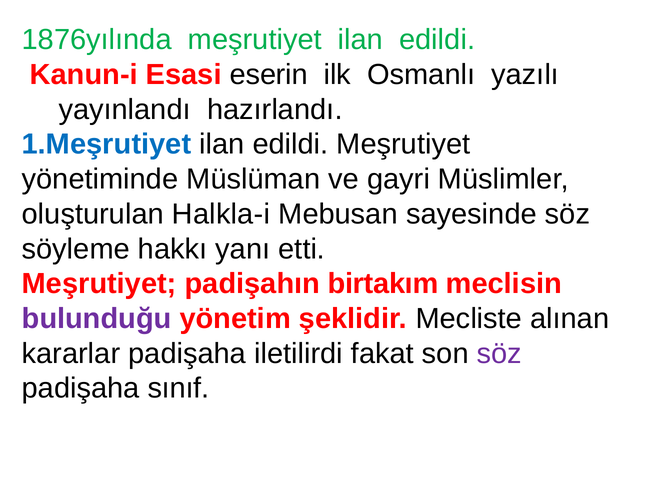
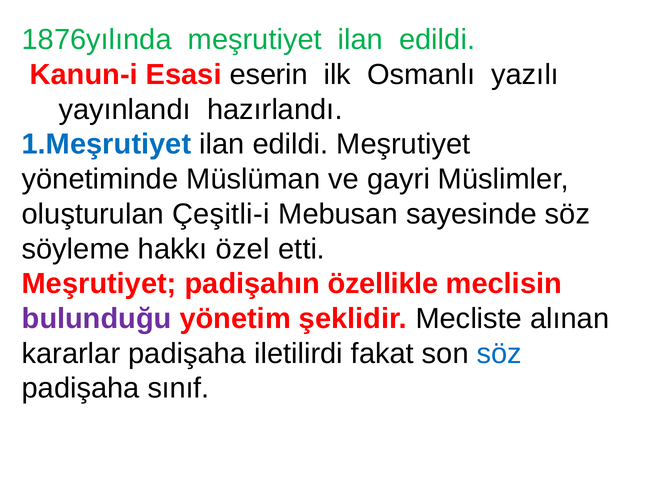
Halkla-i: Halkla-i -> Çeşitli-i (221, 214)
yanı: yanı -> özel (243, 249)
birtakım: birtakım -> özellikle (383, 284)
söz colour: purple -> blue (499, 353)
